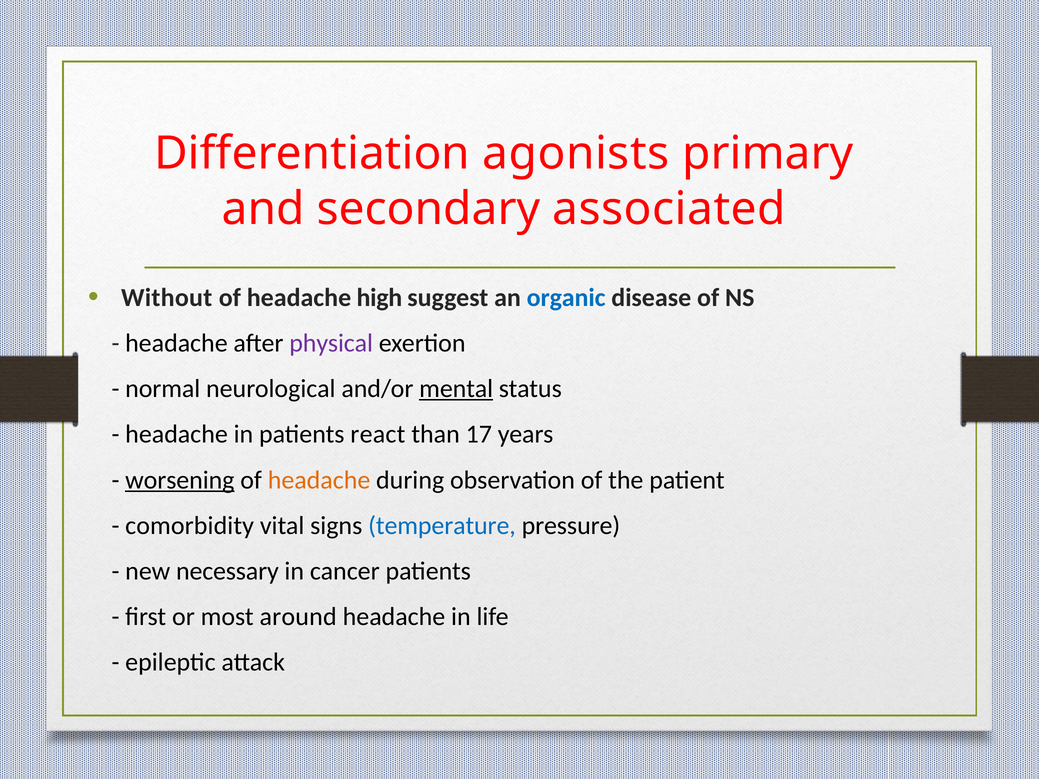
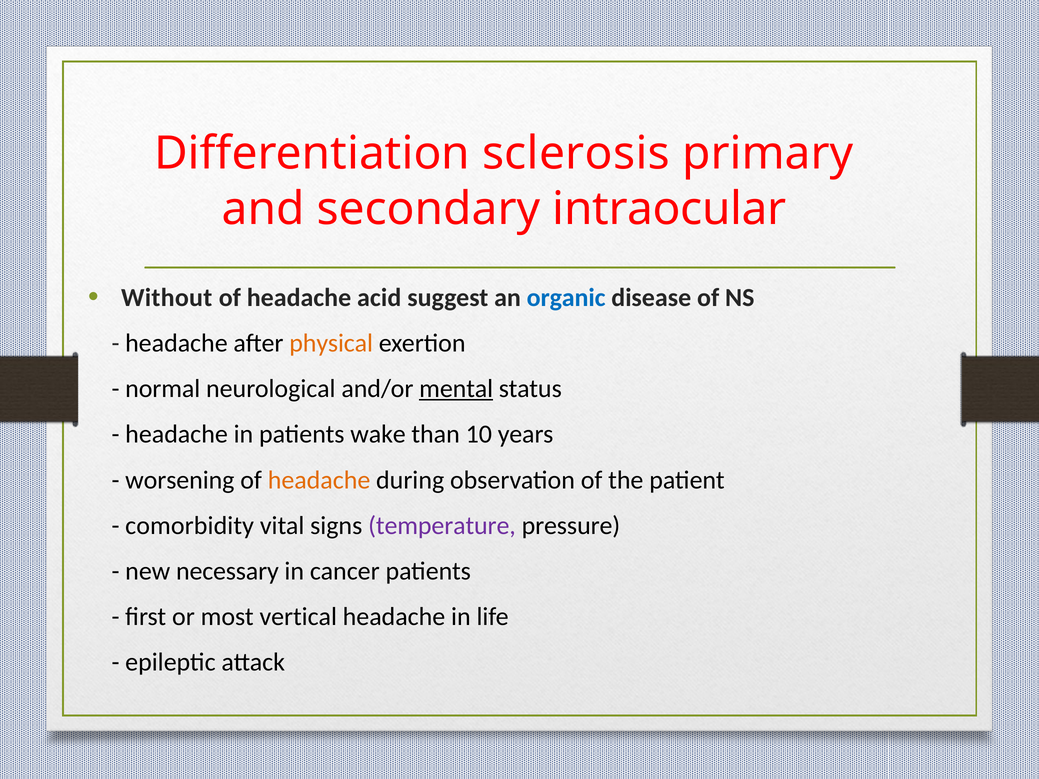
agonists: agonists -> sclerosis (576, 154)
associated: associated -> intraocular (669, 209)
high: high -> acid (379, 298)
physical colour: purple -> orange (331, 343)
react: react -> wake (378, 435)
17: 17 -> 10 (479, 435)
worsening underline: present -> none (180, 480)
temperature colour: blue -> purple (442, 526)
around: around -> vertical (298, 617)
